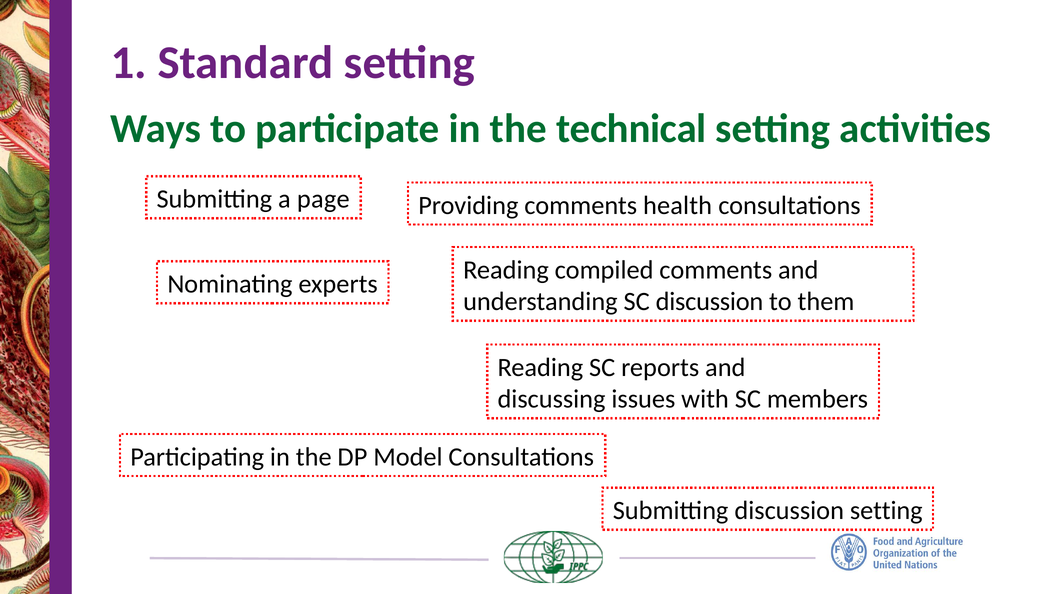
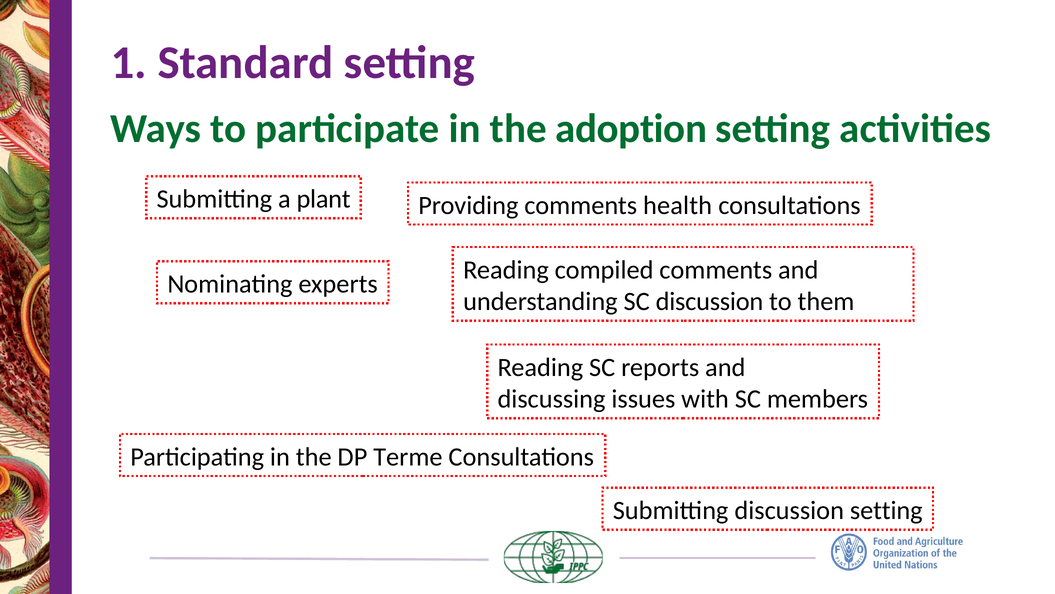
technical: technical -> adoption (631, 129)
page: page -> plant (324, 199)
Model: Model -> Terme (408, 456)
